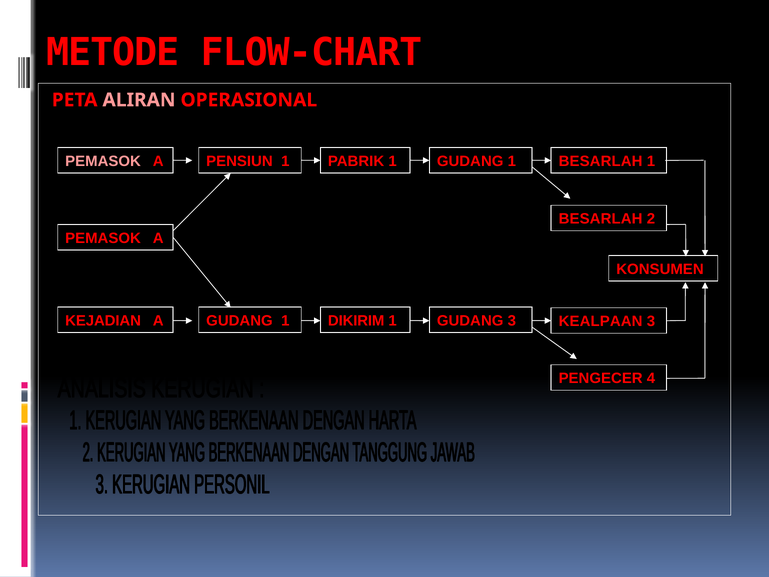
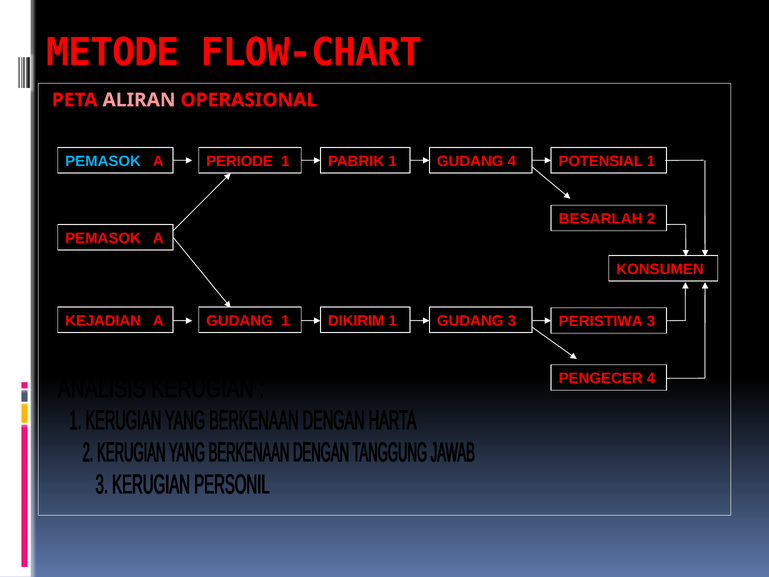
PEMASOK colour: pink -> light blue (103, 161)
PENSIUN: PENSIUN -> PERIODE (240, 161)
1: 1 -> 4 (512, 161)
BESARLAH: BESARLAH -> POTENSIAL (601, 161)
KEALPAAN: KEALPAAN -> PERISTIWA (601, 321)
